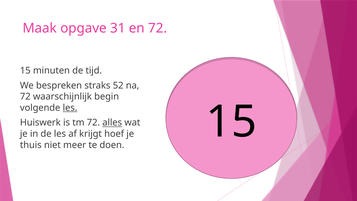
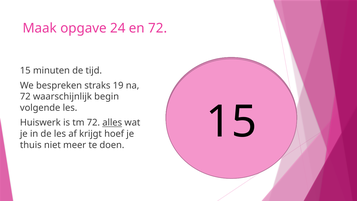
31: 31 -> 24 (118, 28)
52: 52 -> 19 (118, 85)
les underline: present -> none (70, 108)
